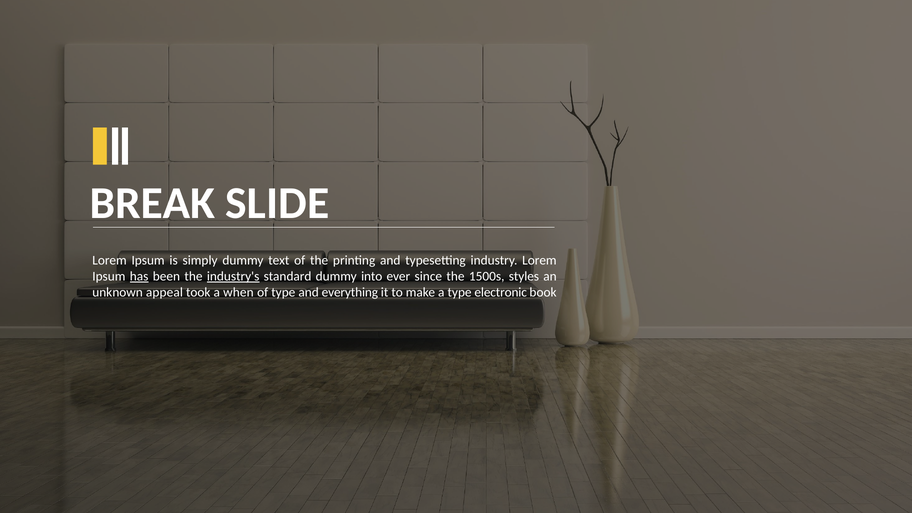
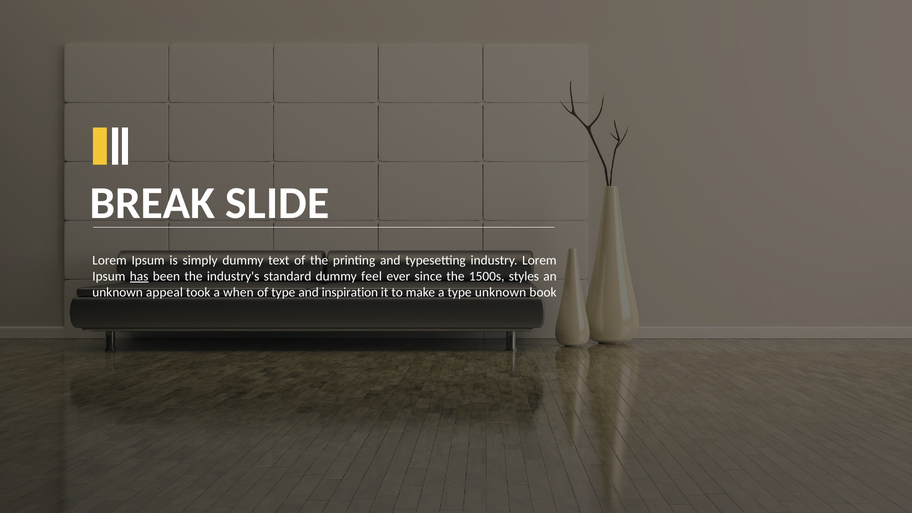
industry's underline: present -> none (233, 276)
into: into -> feel (372, 276)
everything: everything -> inspiration (350, 292)
type electronic: electronic -> unknown (501, 292)
